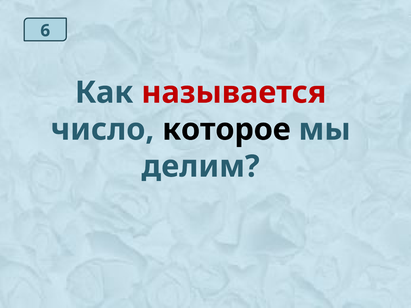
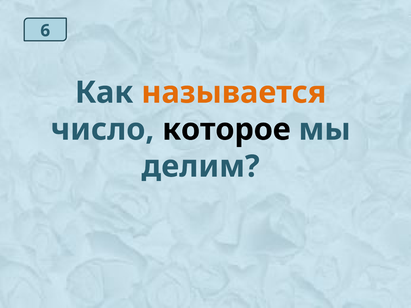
называется colour: red -> orange (234, 93)
